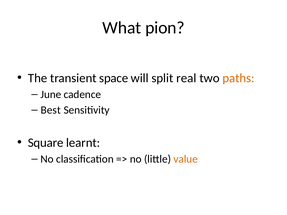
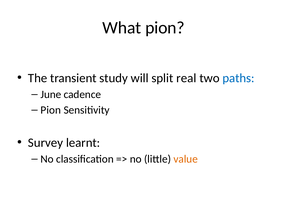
space: space -> study (114, 78)
paths colour: orange -> blue (238, 78)
Best: Best -> Pion (51, 110)
Square: Square -> Survey (46, 143)
